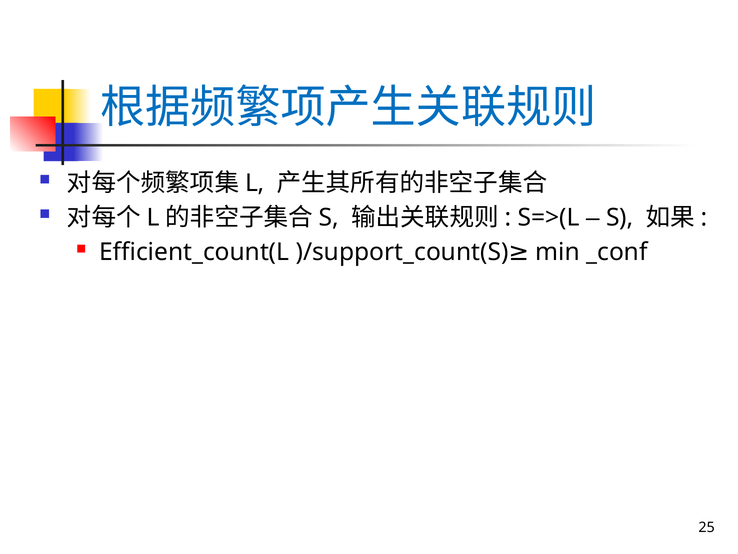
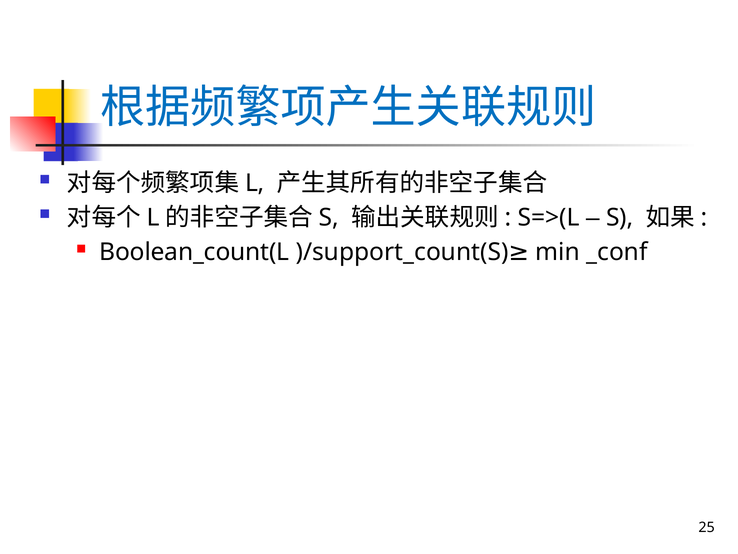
Efficient_count(L: Efficient_count(L -> Boolean_count(L (194, 252)
